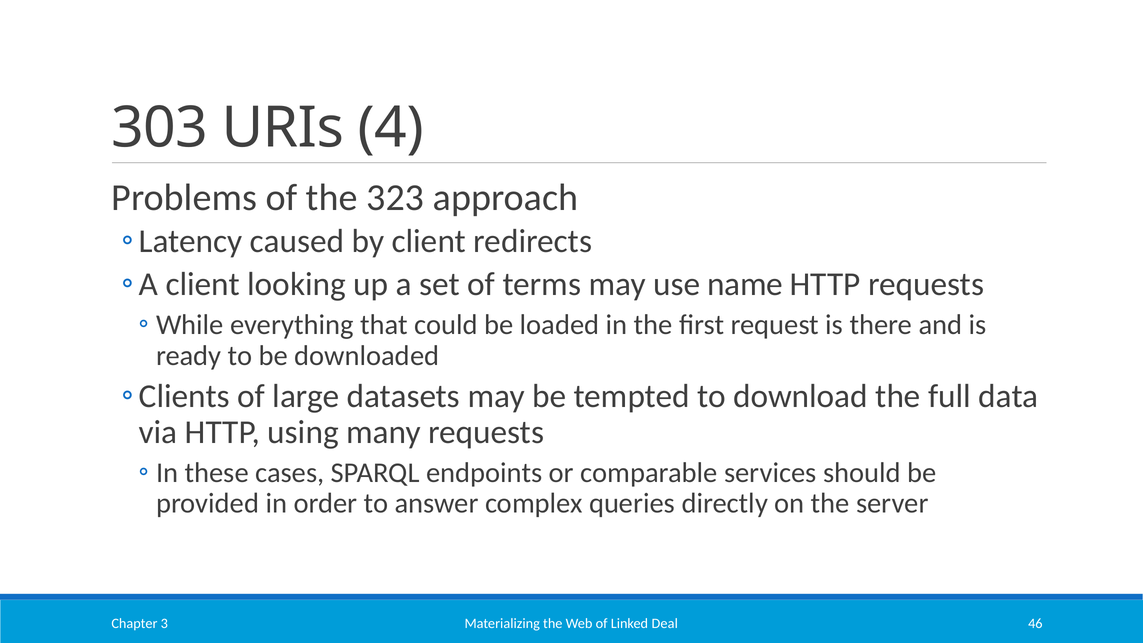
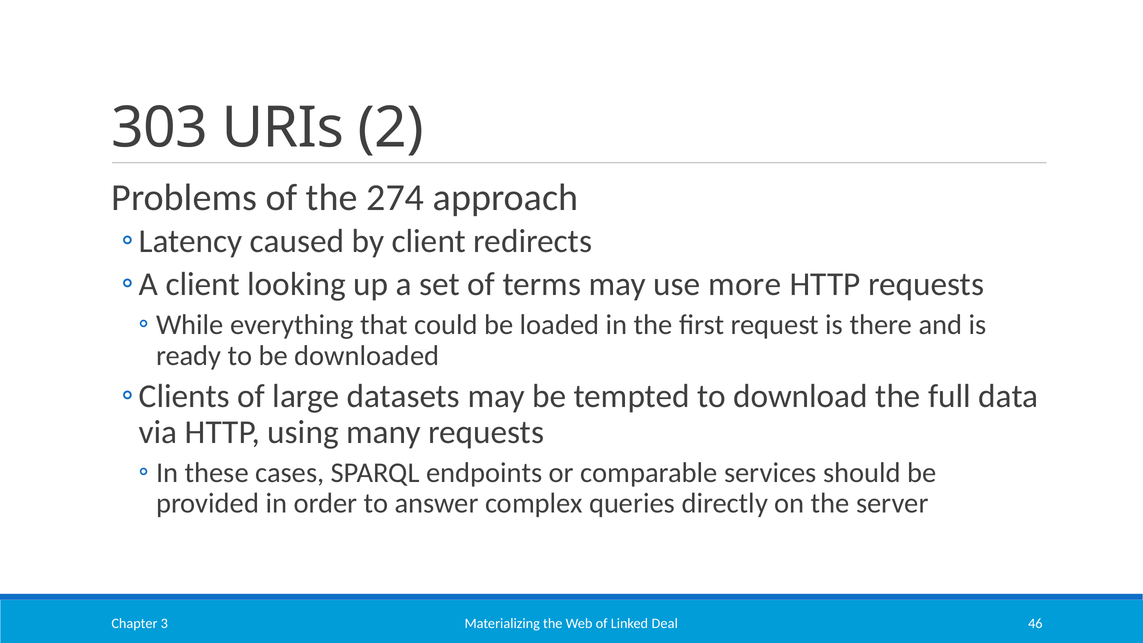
4: 4 -> 2 (391, 128)
323: 323 -> 274 (395, 198)
name: name -> more (745, 284)
